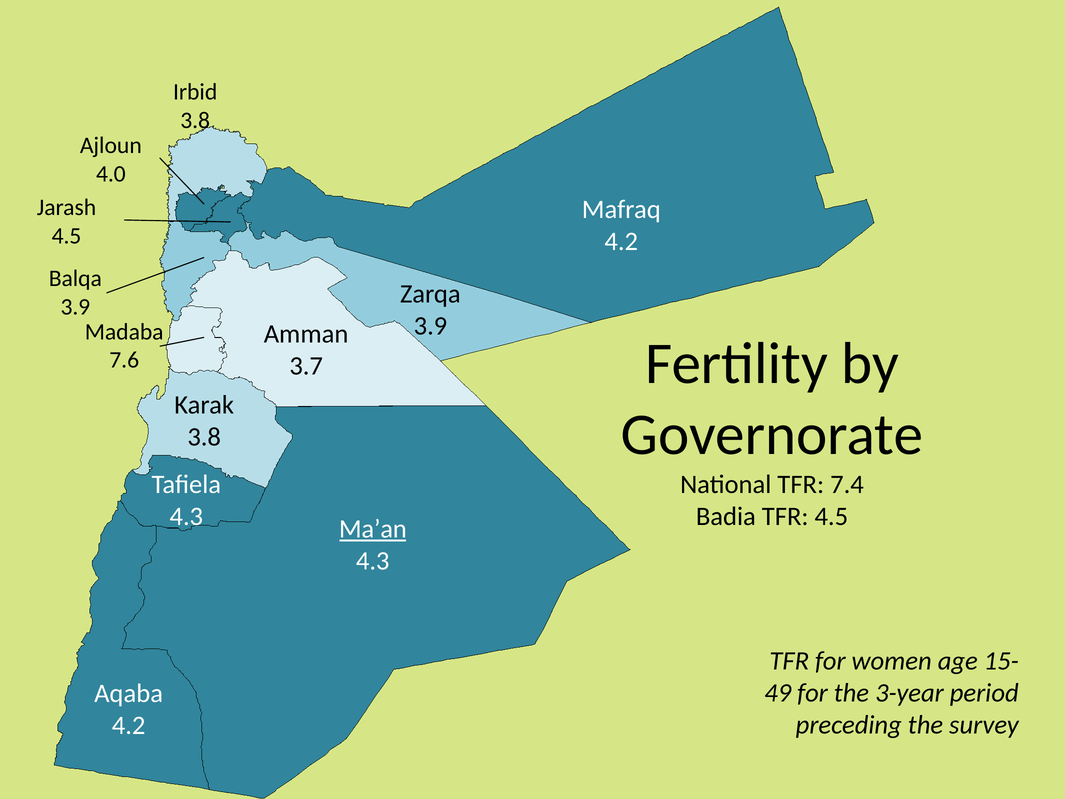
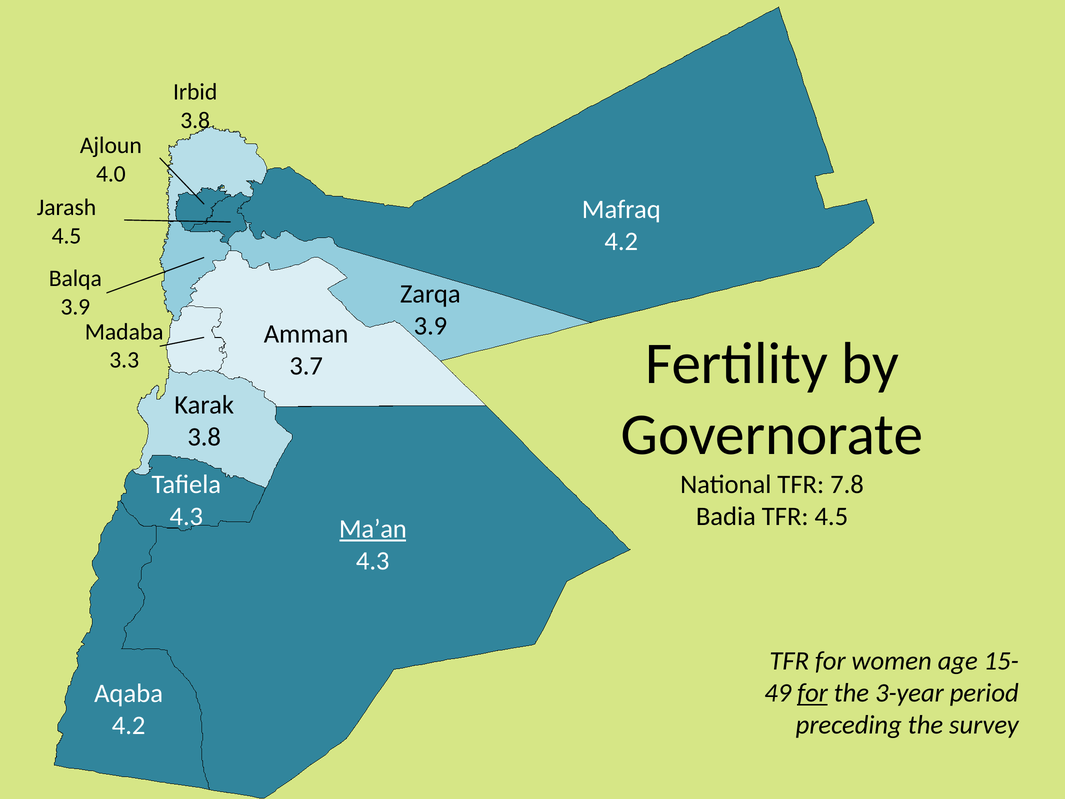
7.6: 7.6 -> 3.3 (124, 360)
7.4: 7.4 -> 7.8 (847, 485)
for underline: none -> present (812, 693)
